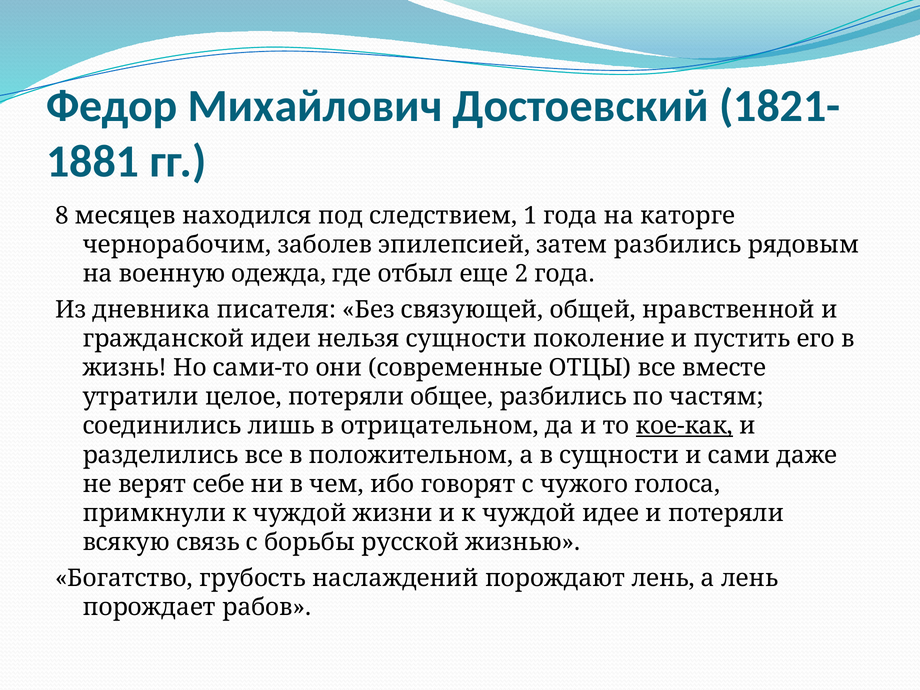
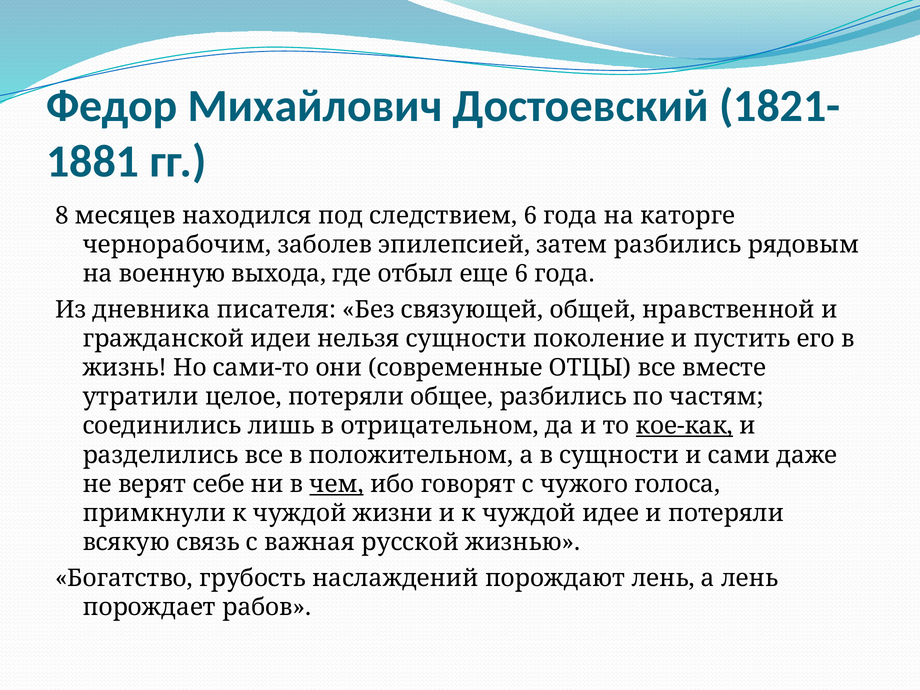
следствием 1: 1 -> 6 (530, 216)
одежда: одежда -> выхода (279, 274)
еще 2: 2 -> 6 (521, 274)
чем underline: none -> present (337, 484)
борьбы: борьбы -> важная (310, 542)
